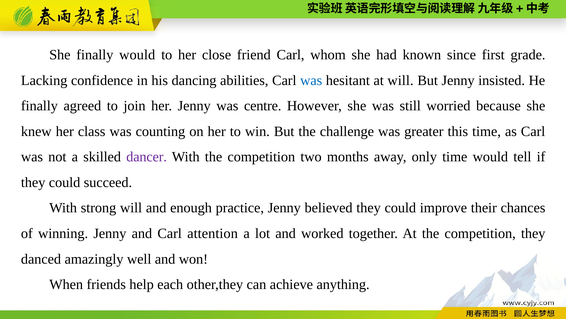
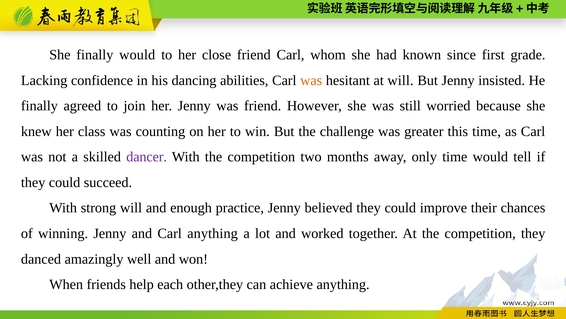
was colour: blue -> orange (311, 80)
was centre: centre -> friend (263, 106)
Carl attention: attention -> anything (213, 233)
